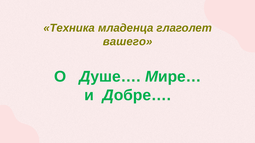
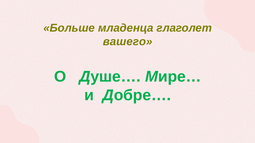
Техника: Техника -> Больше (69, 28)
